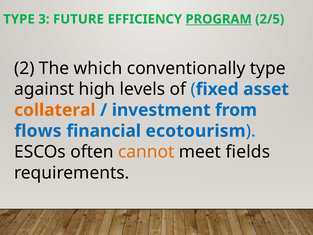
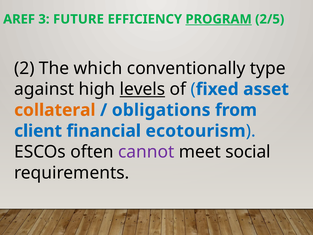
TYPE: TYPE -> AREF (19, 19)
levels underline: none -> present (142, 89)
investment: investment -> obligations (161, 110)
flows: flows -> client (38, 131)
cannot colour: orange -> purple (146, 152)
fields: fields -> social (248, 152)
